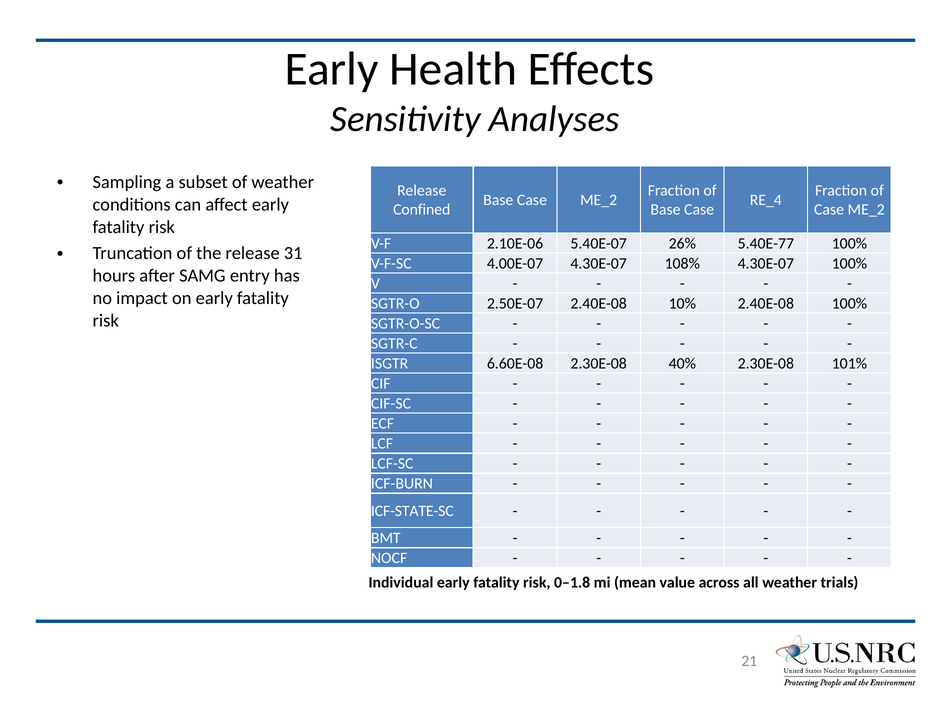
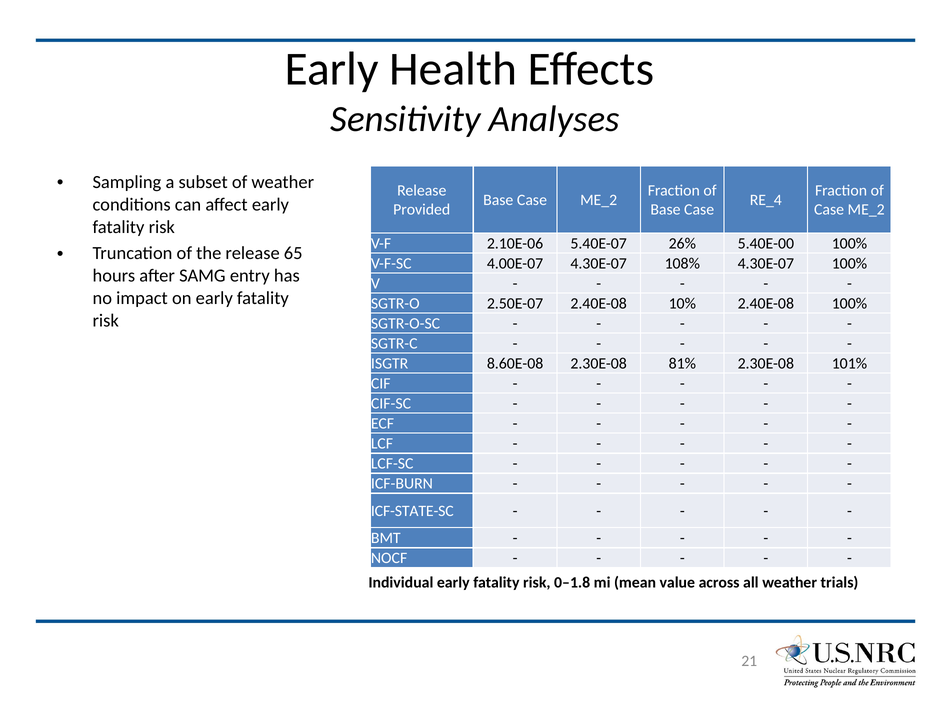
Confined: Confined -> Provided (422, 210)
5.40E-77: 5.40E-77 -> 5.40E-00 (766, 244)
31: 31 -> 65 (293, 254)
6.60E-08: 6.60E-08 -> 8.60E-08 (515, 364)
40%: 40% -> 81% (682, 364)
